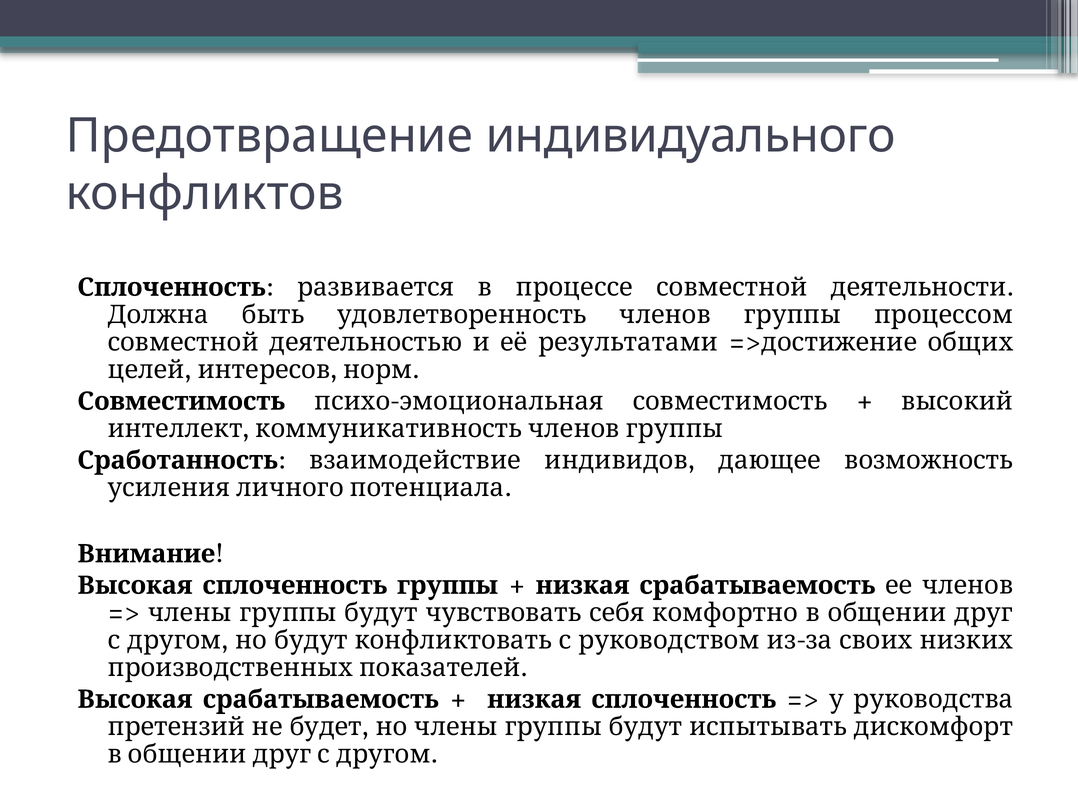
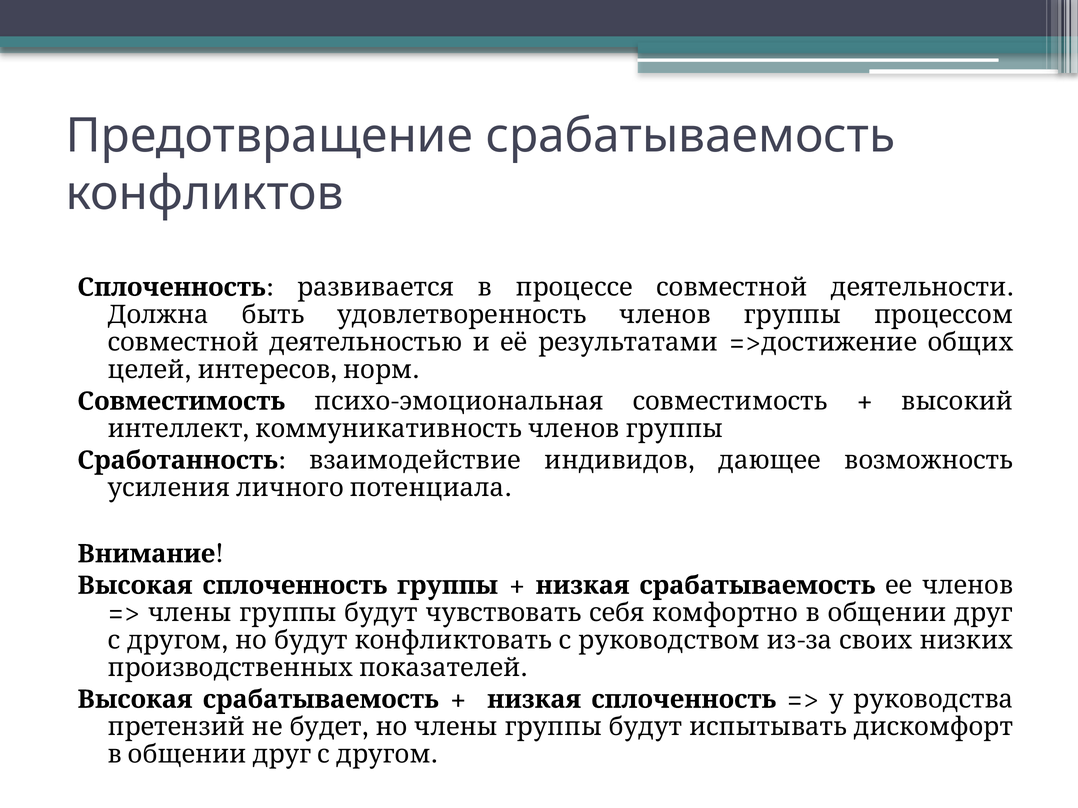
Предотвращение индивидуального: индивидуального -> срабатываемость (690, 136)
